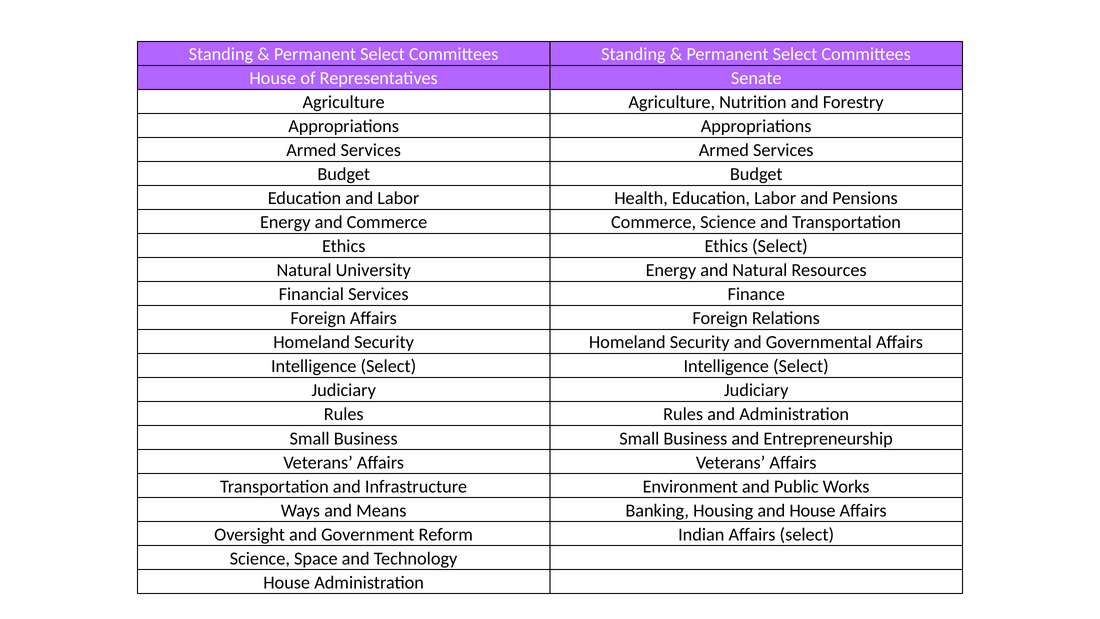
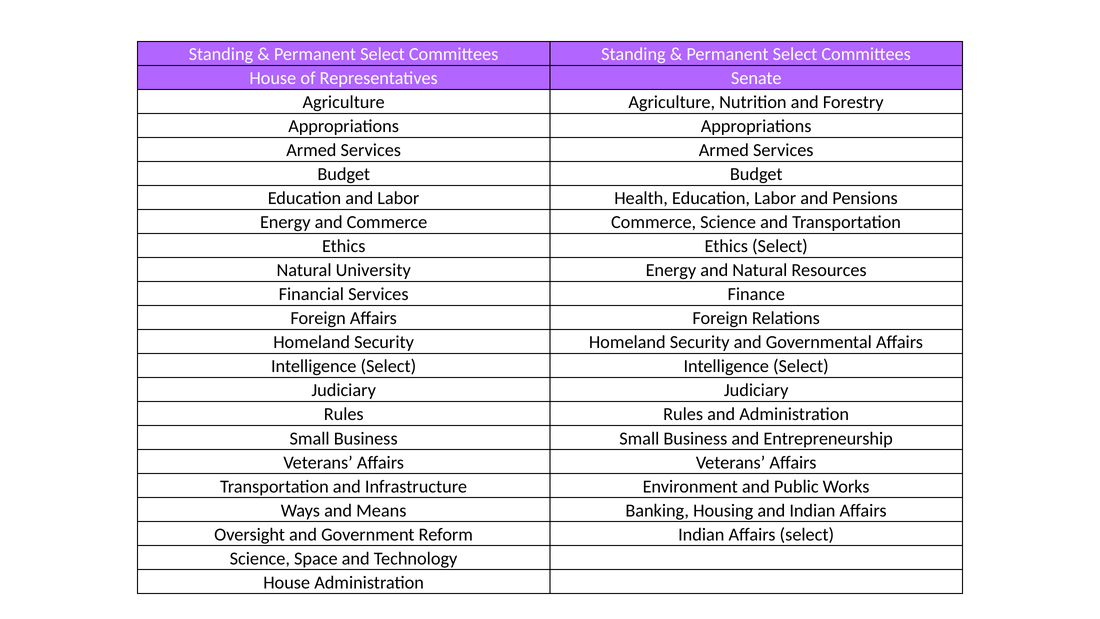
and House: House -> Indian (812, 510)
